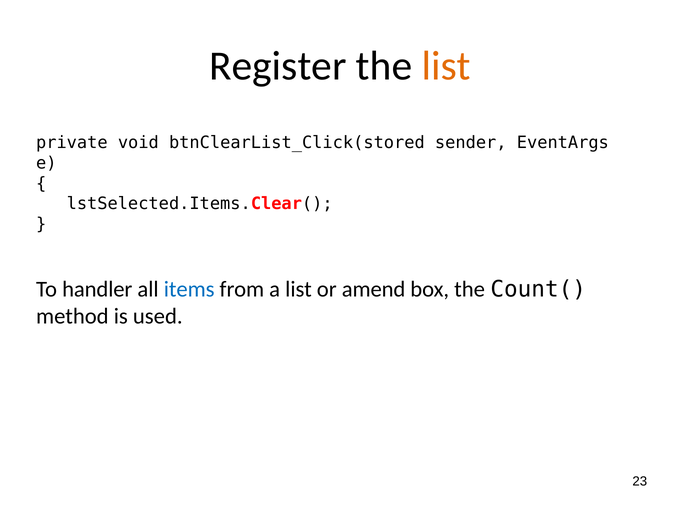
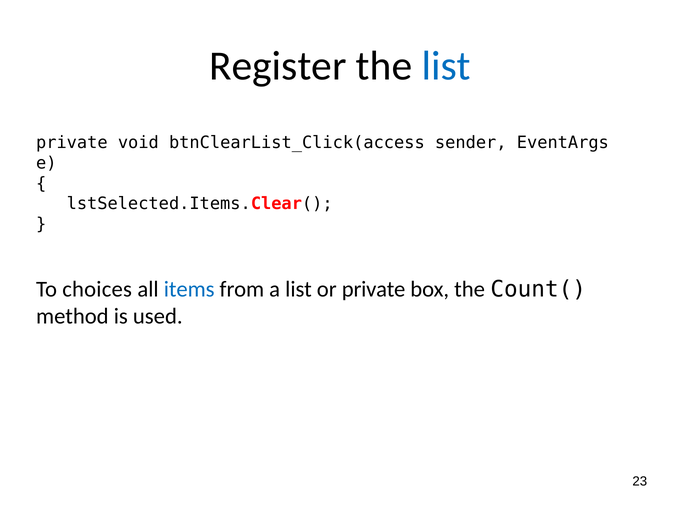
list colour: orange -> blue (446, 66)
btnClearList_Click(stored: btnClearList_Click(stored -> btnClearList_Click(access (297, 143)
handler: handler -> choices (97, 289)
or amend: amend -> private (374, 289)
